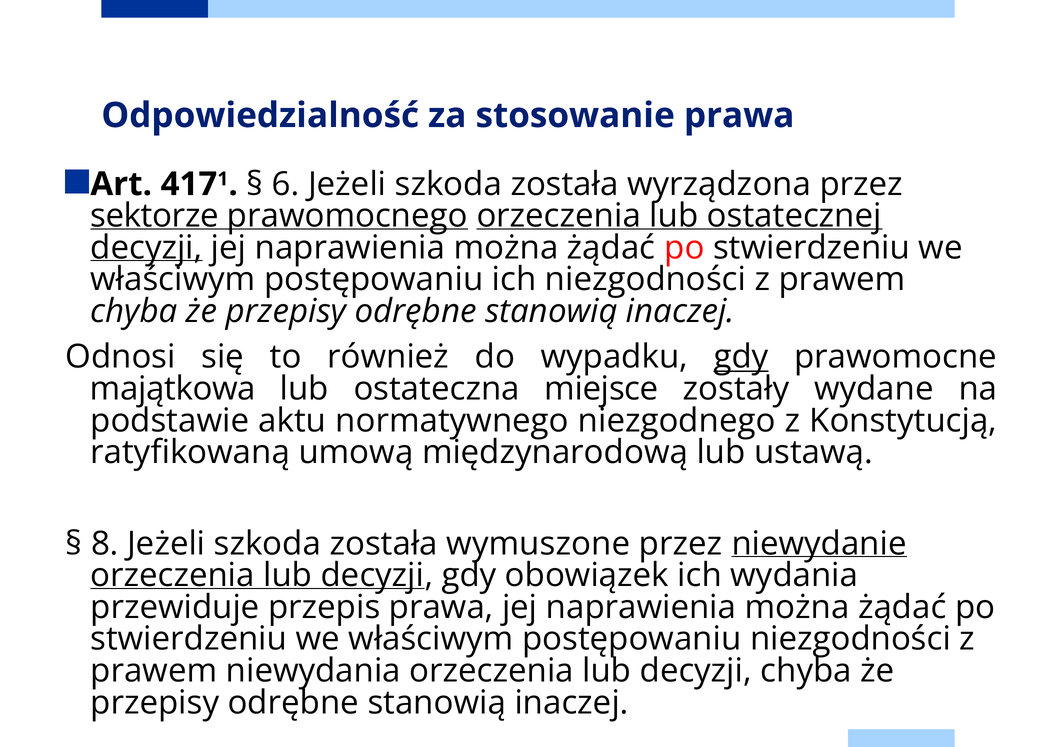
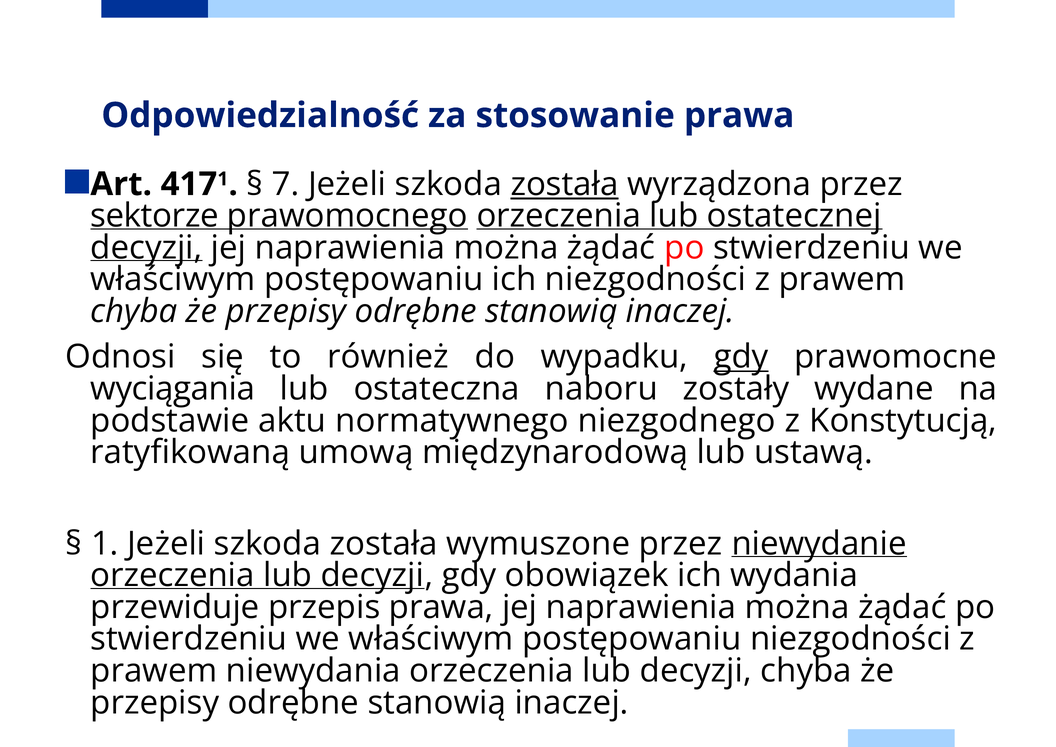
6: 6 -> 7 (286, 184)
została underline: none -> present (565, 184)
majątkowa: majątkowa -> wyciągania (173, 389)
miejsce: miejsce -> naboru (601, 389)
8: 8 -> 1 (105, 543)
